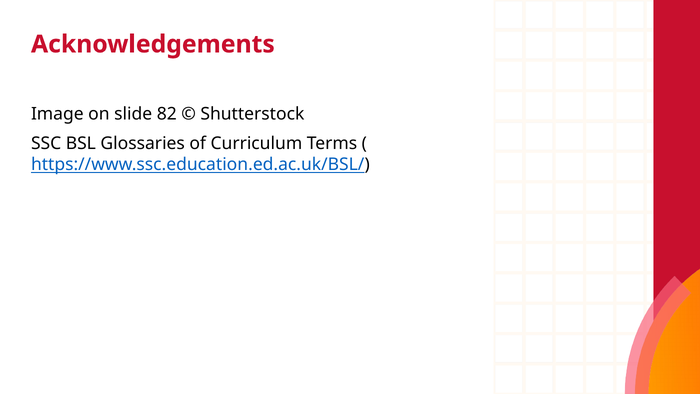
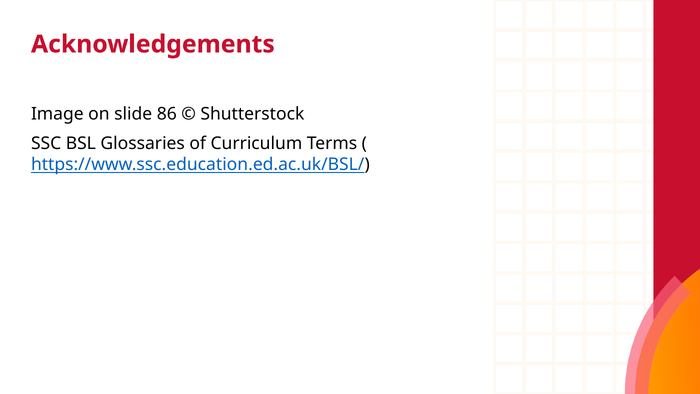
82: 82 -> 86 (167, 114)
